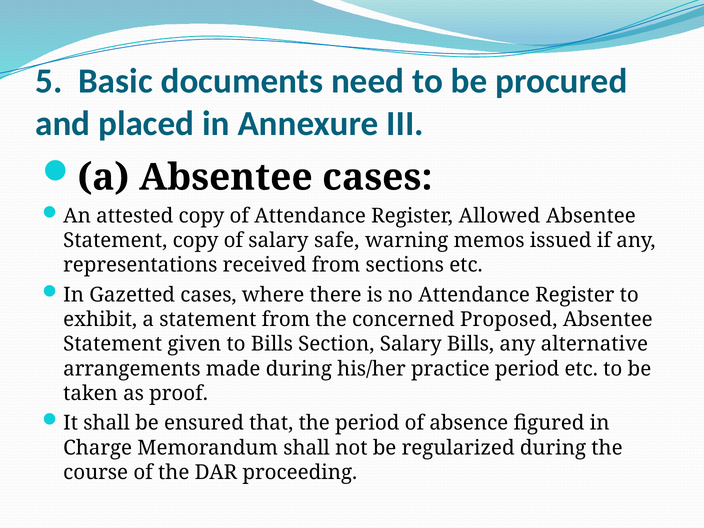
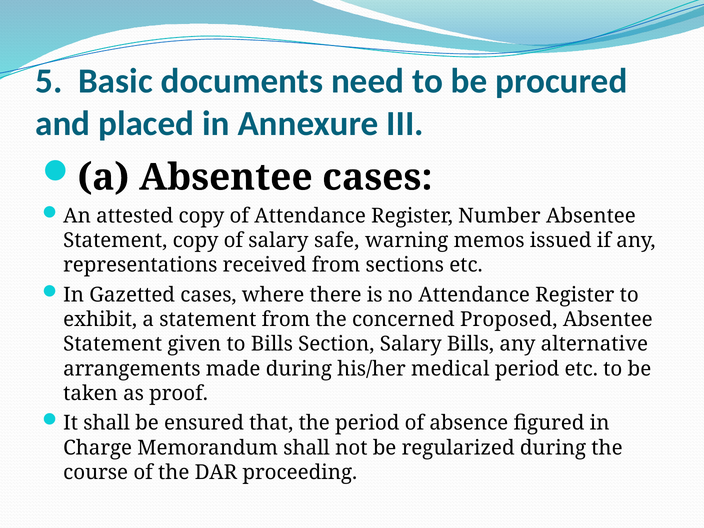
Allowed: Allowed -> Number (499, 216)
practice: practice -> medical (450, 369)
